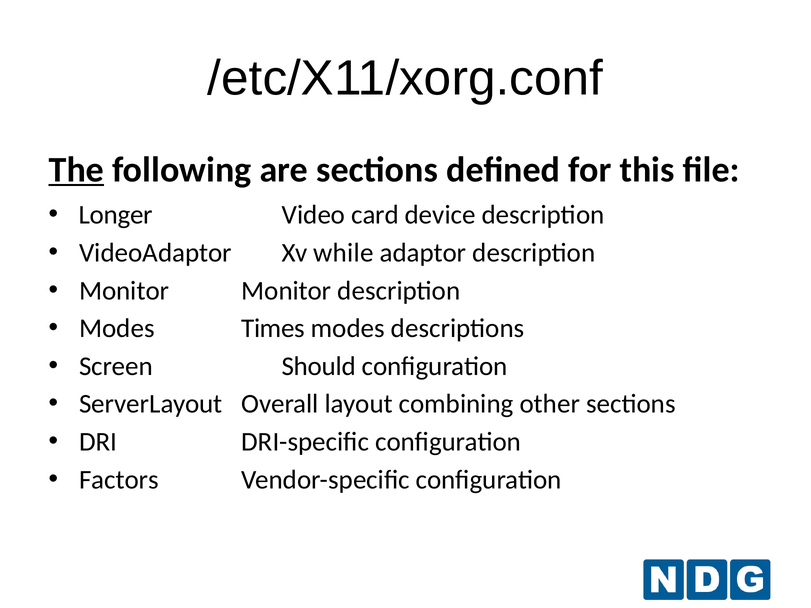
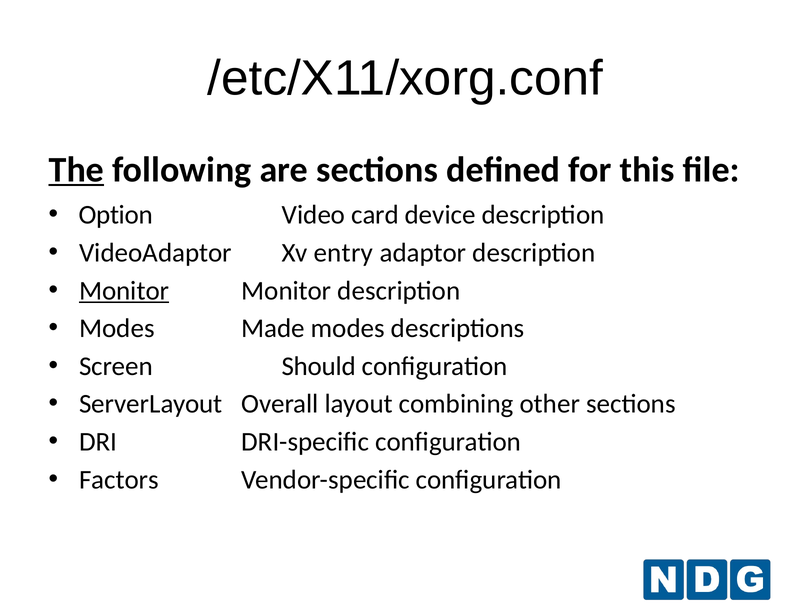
Longer: Longer -> Option (116, 215)
while: while -> entry (343, 253)
Monitor underline: none -> present (124, 291)
Times: Times -> Made (273, 329)
